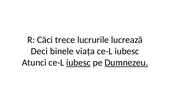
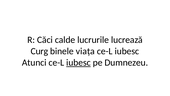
trece: trece -> calde (65, 40)
Deci: Deci -> Curg (39, 51)
Dumnezeu underline: present -> none (126, 62)
